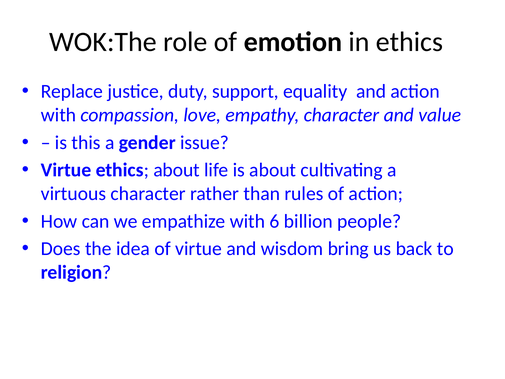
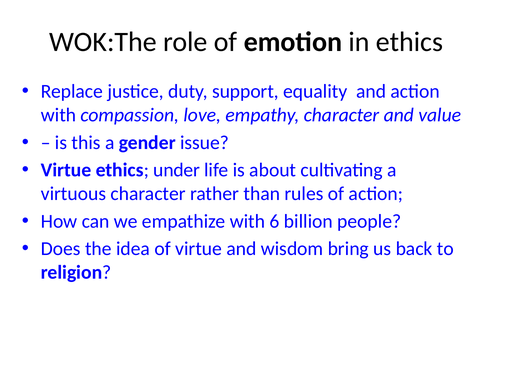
ethics about: about -> under (177, 170)
